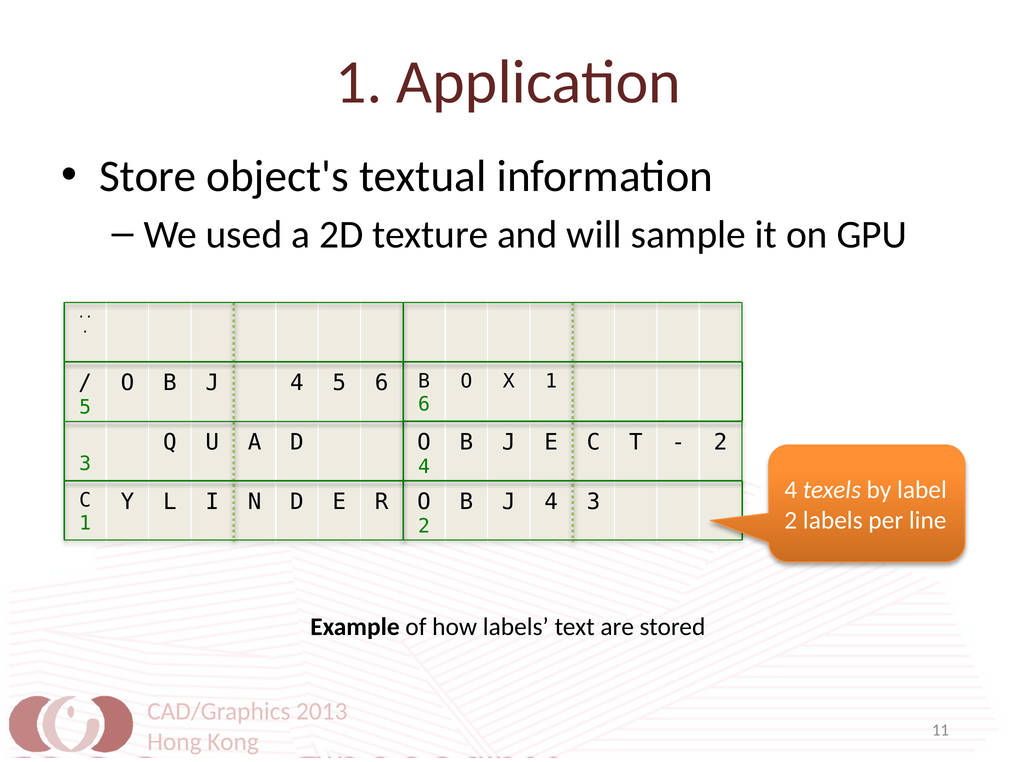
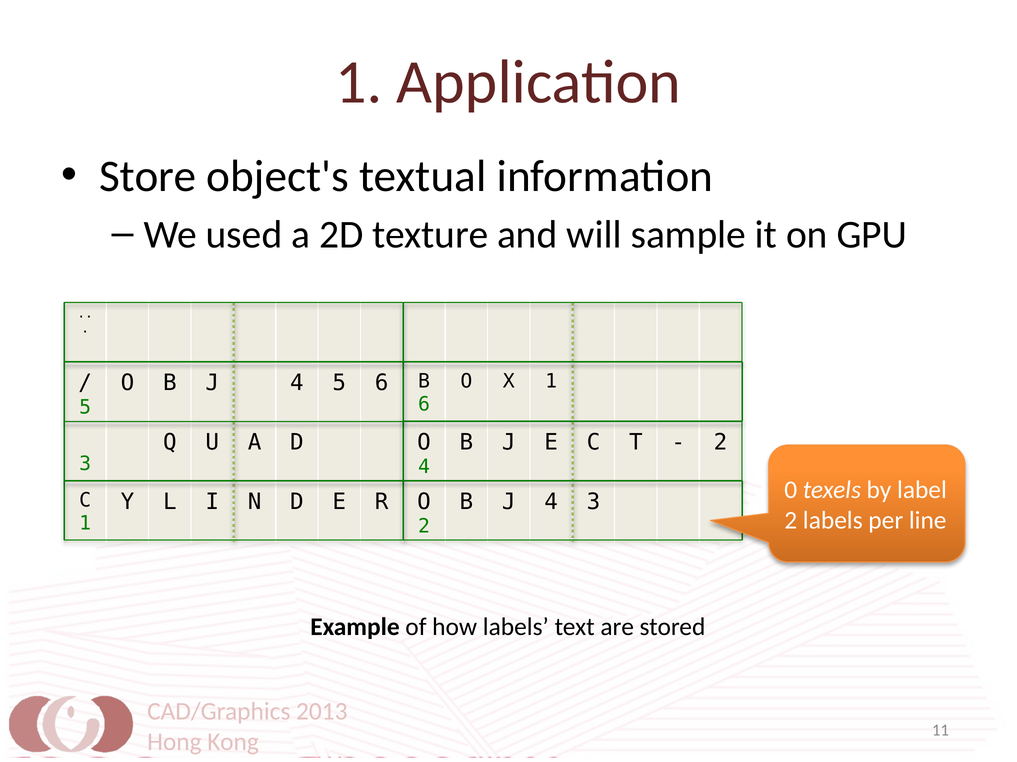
4: 4 -> 0 (791, 491)
